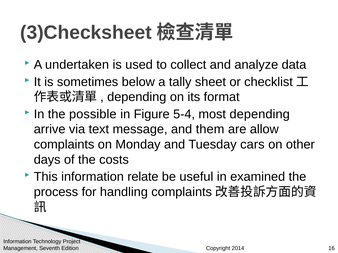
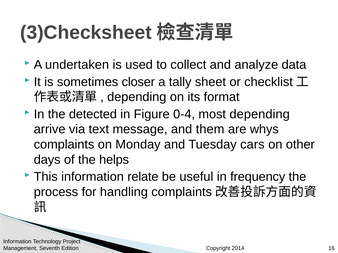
below: below -> closer (138, 82)
possible: possible -> detected (93, 114)
5-4: 5-4 -> 0-4 (184, 114)
allow: allow -> whys (264, 130)
costs: costs -> helps (114, 160)
examined: examined -> frequency (258, 177)
